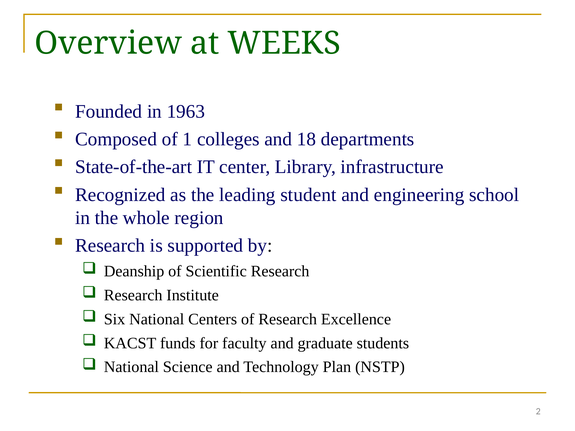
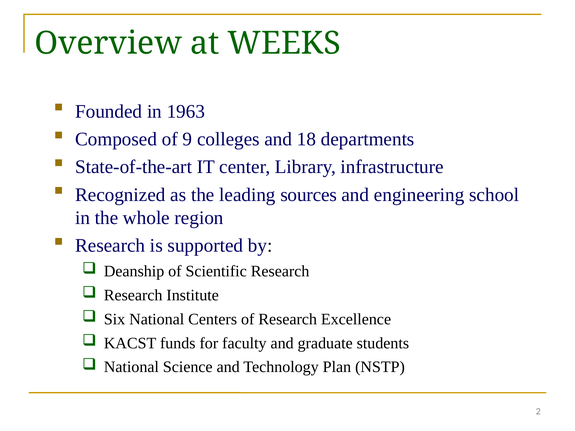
1: 1 -> 9 (187, 139)
student: student -> sources (309, 195)
